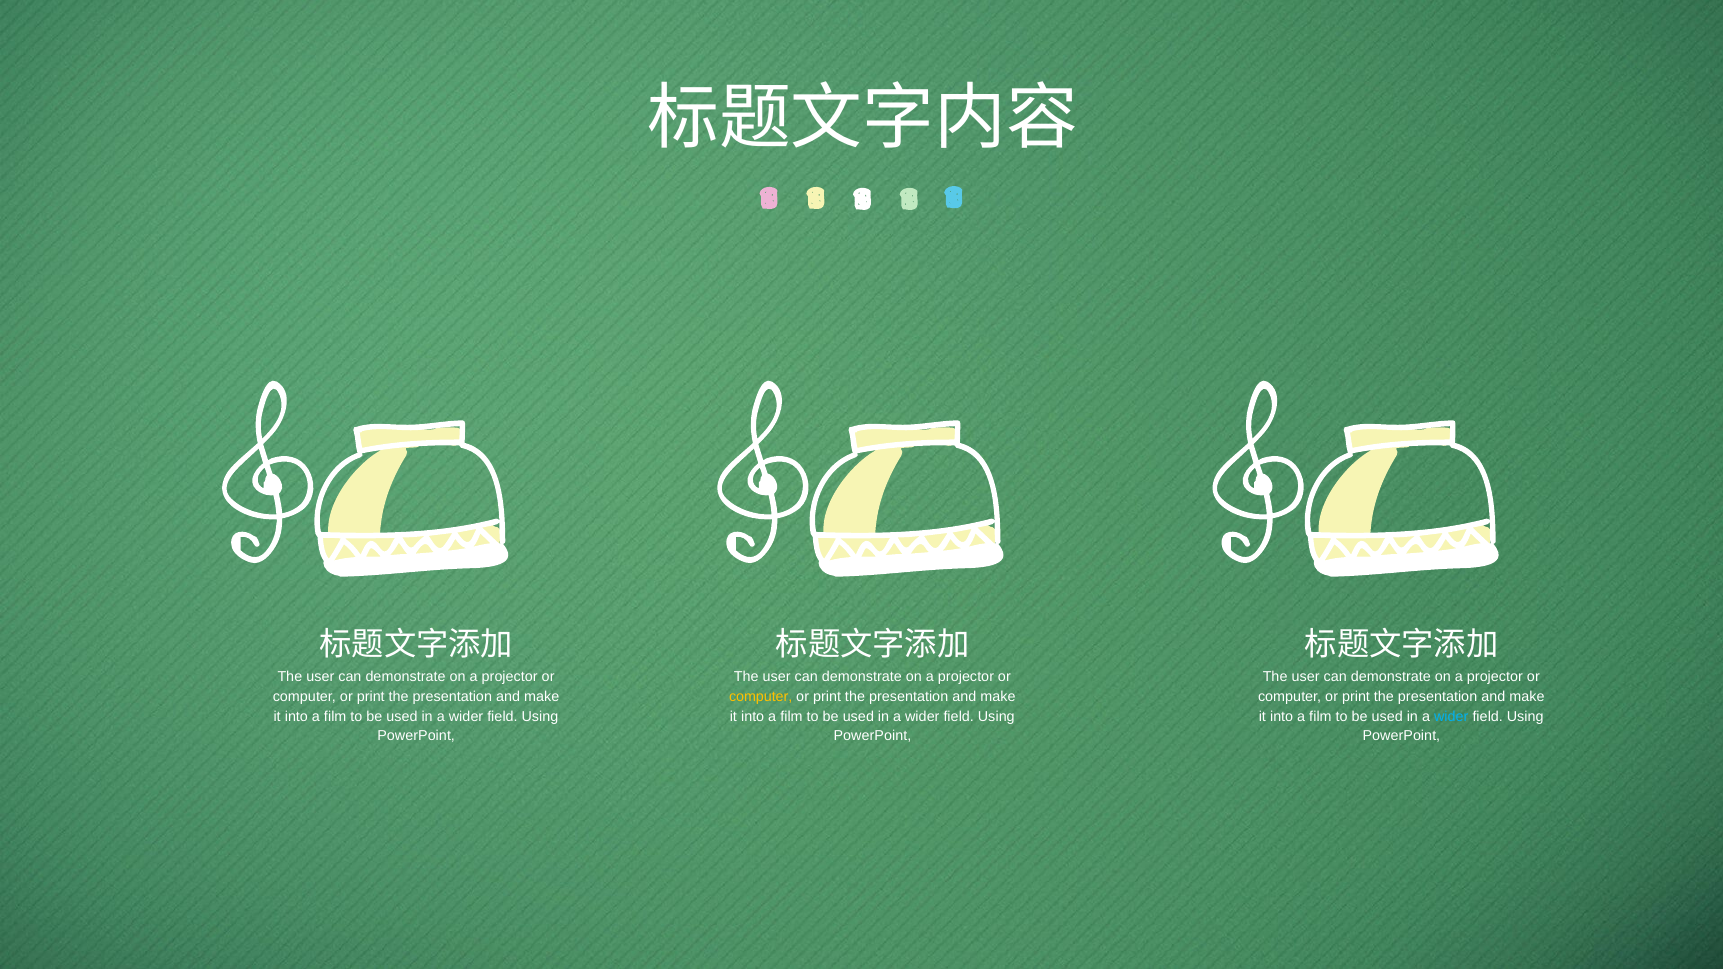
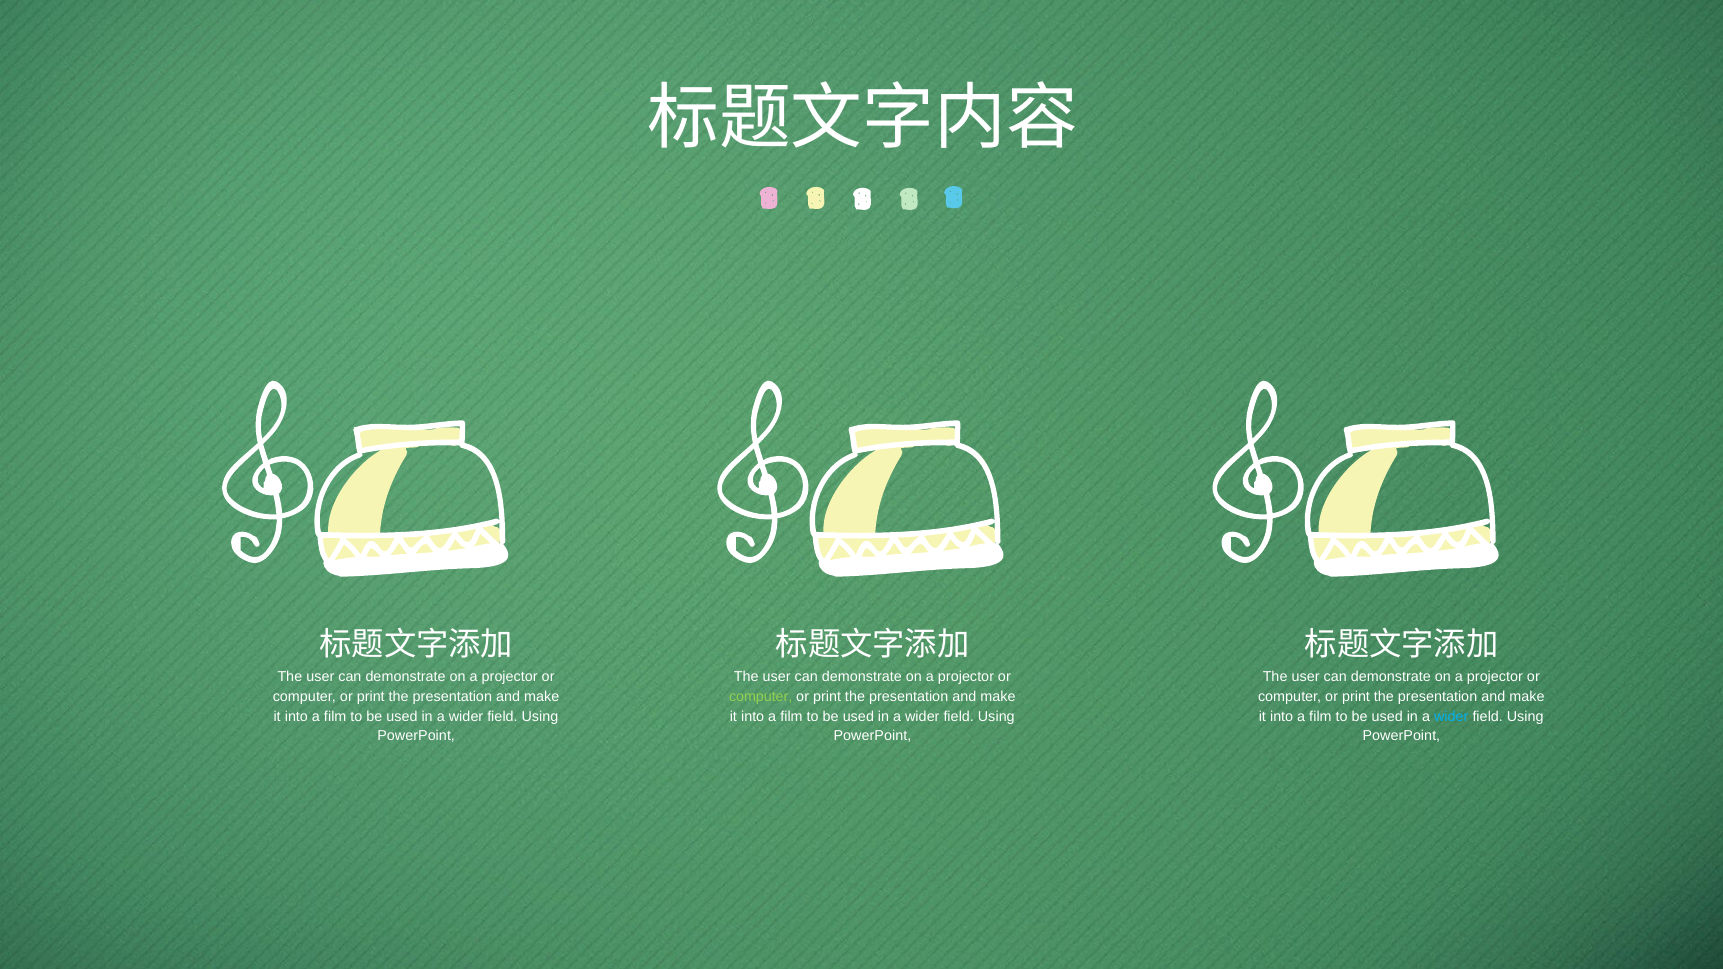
computer colour: yellow -> light green (761, 697)
